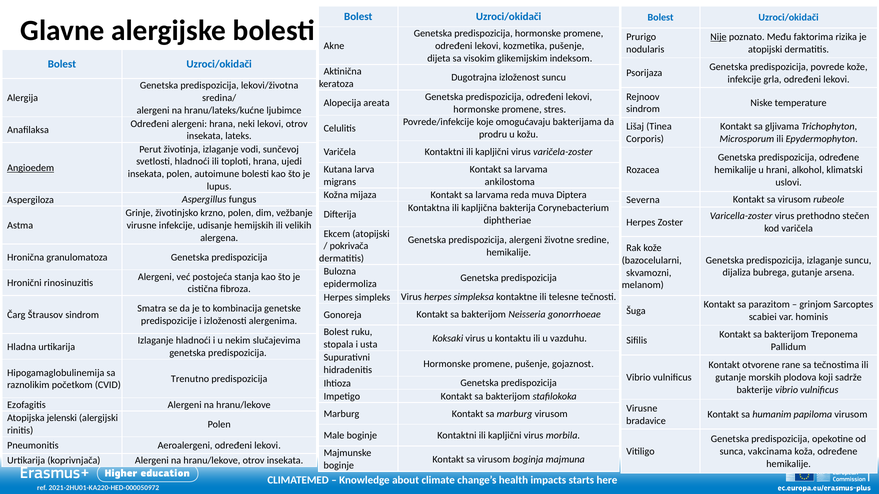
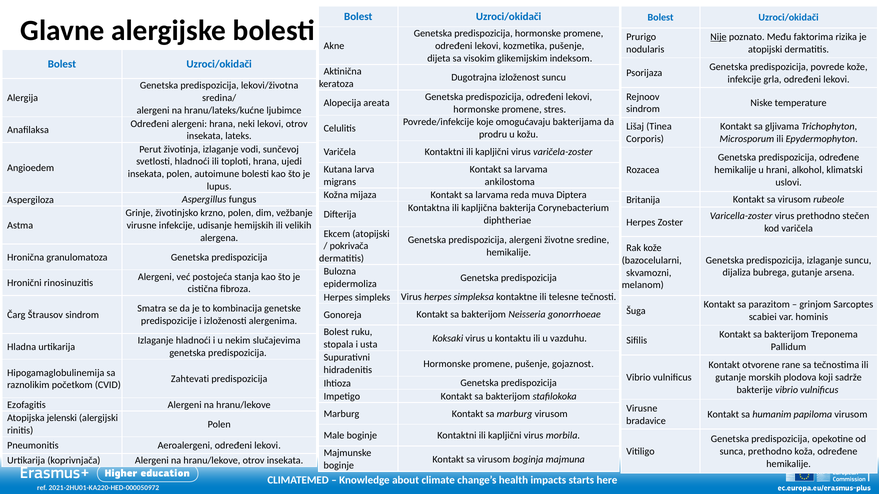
Angioedem underline: present -> none (31, 168)
Severna: Severna -> Britanija (643, 200)
Trenutno: Trenutno -> Zahtevati (190, 379)
sunca vakcinama: vakcinama -> prethodno (770, 452)
